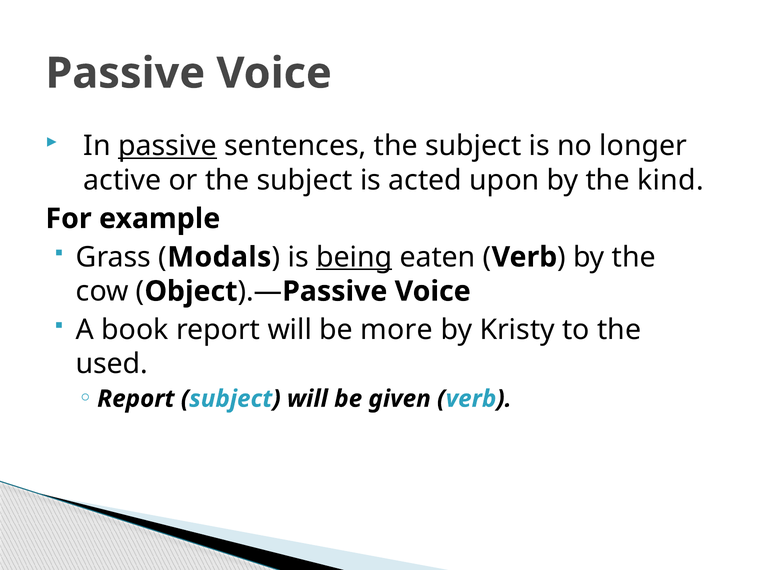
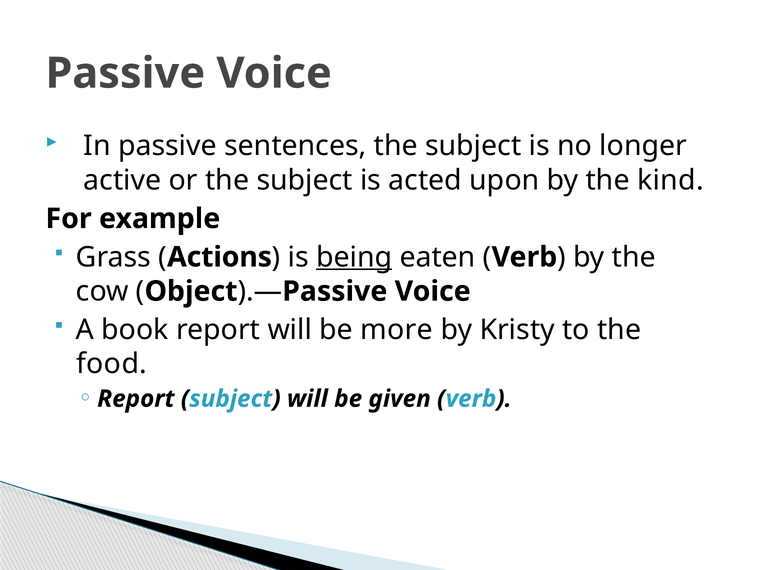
passive underline: present -> none (167, 146)
Modals: Modals -> Actions (220, 257)
used: used -> food (112, 364)
